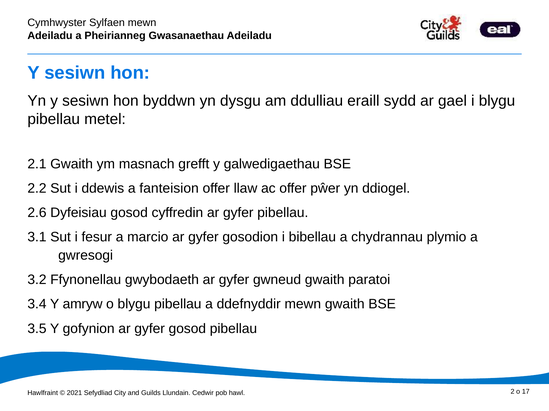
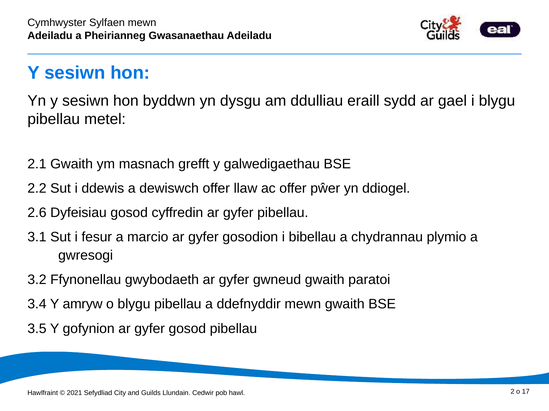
fanteision: fanteision -> dewiswch (169, 189)
